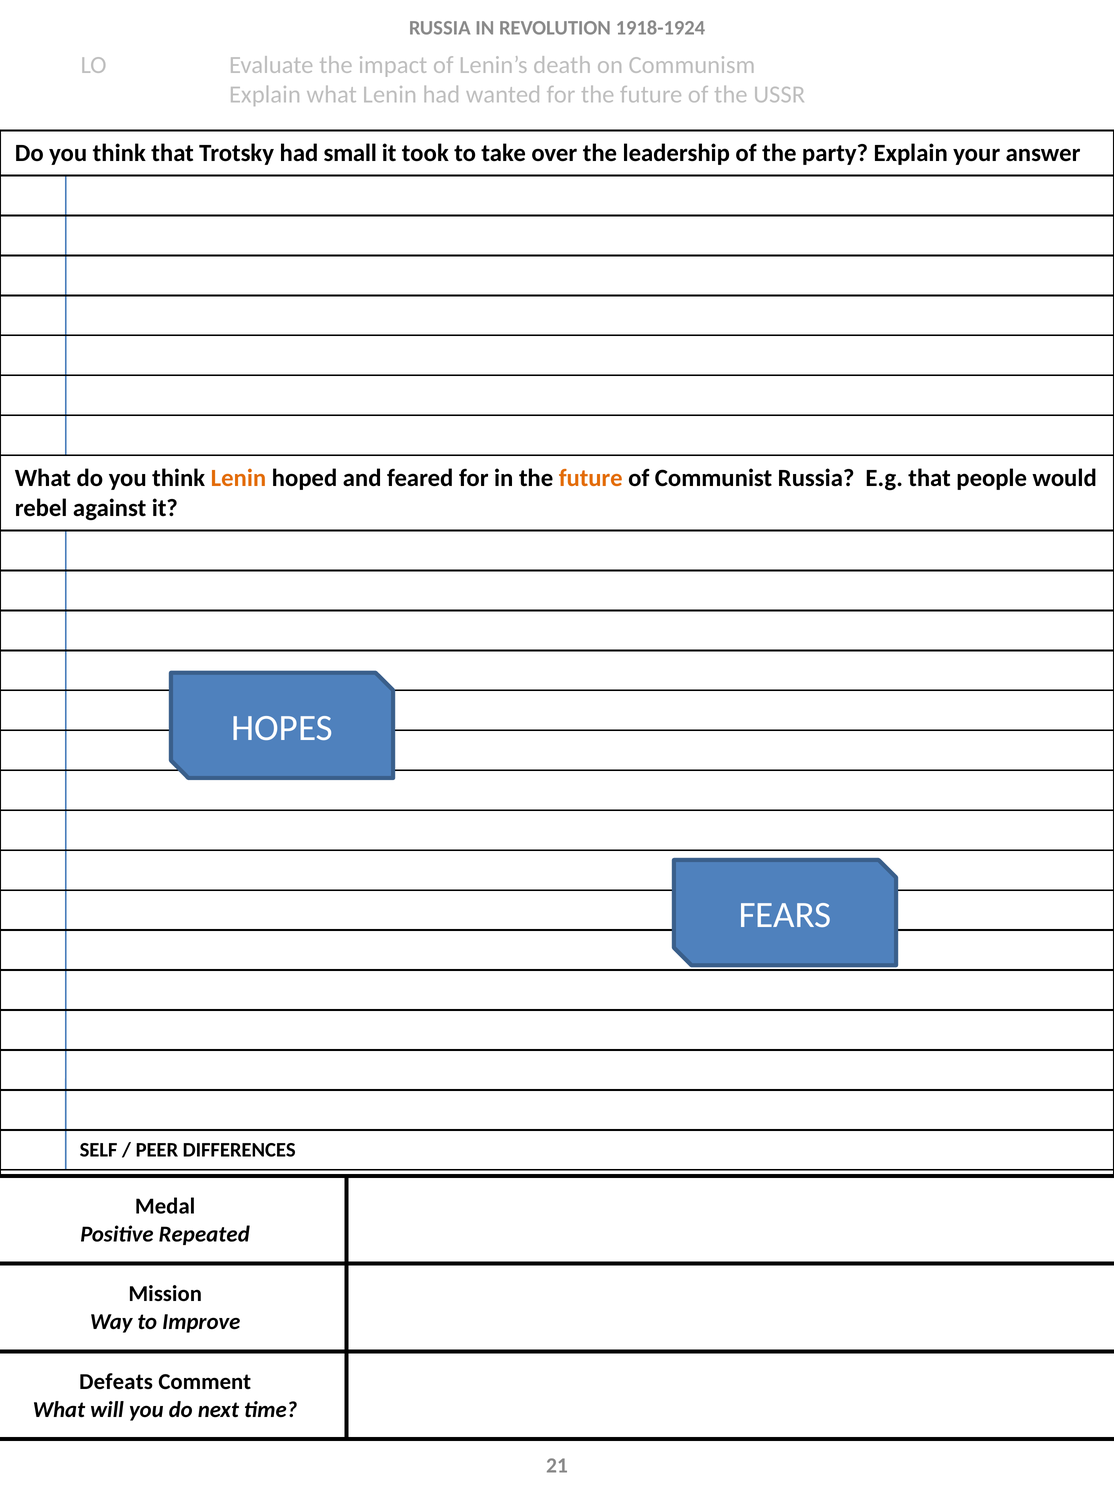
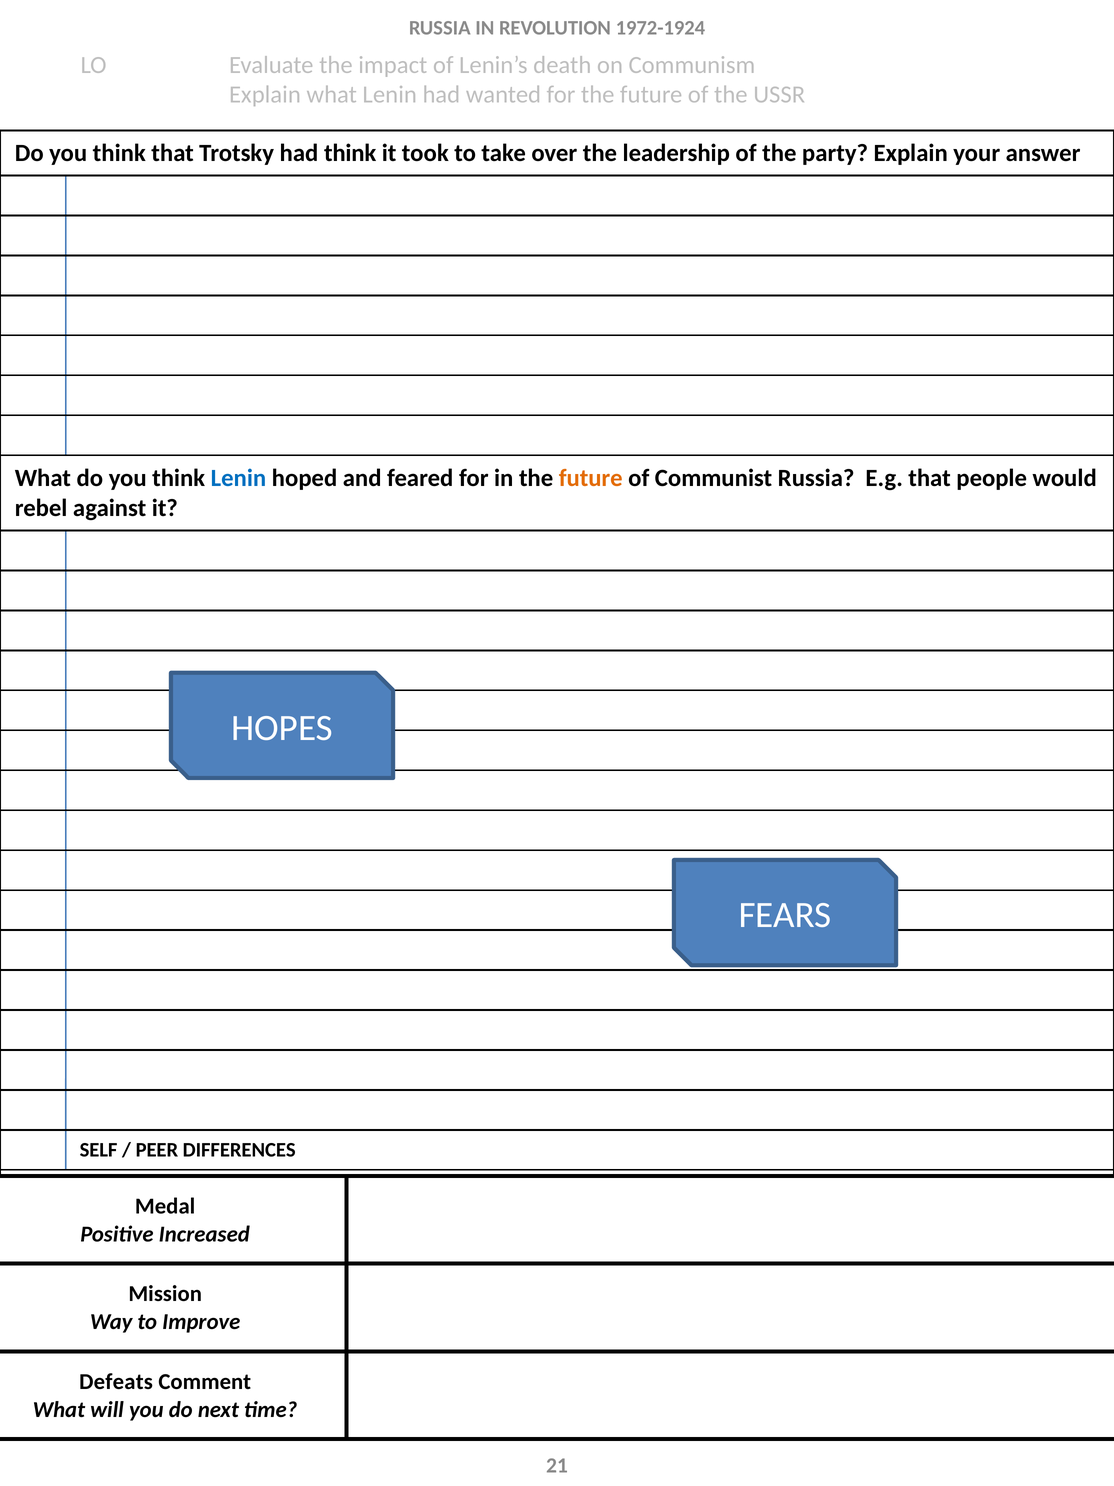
1918-1924: 1918-1924 -> 1972-1924 (660, 28)
had small: small -> think (350, 153)
Lenin colour: orange -> blue (238, 478)
Repeated: Repeated -> Increased (204, 1234)
